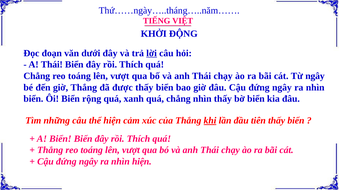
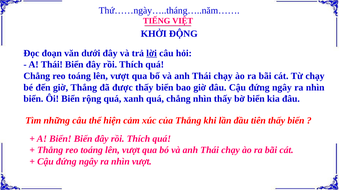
Từ ngây: ngây -> chạy (315, 76)
khi underline: present -> none (210, 121)
nhìn hiện: hiện -> vượt (142, 162)
